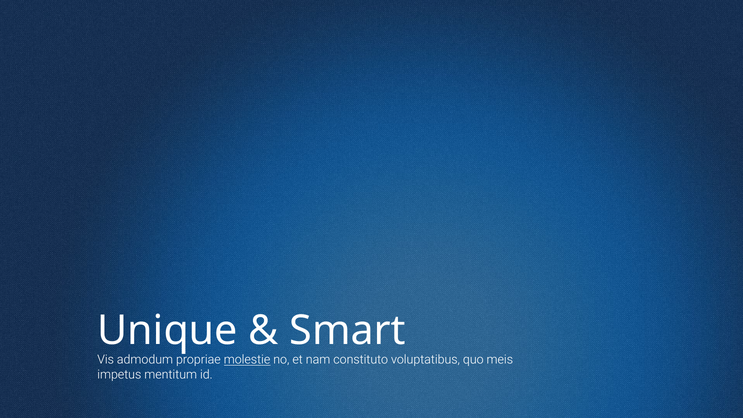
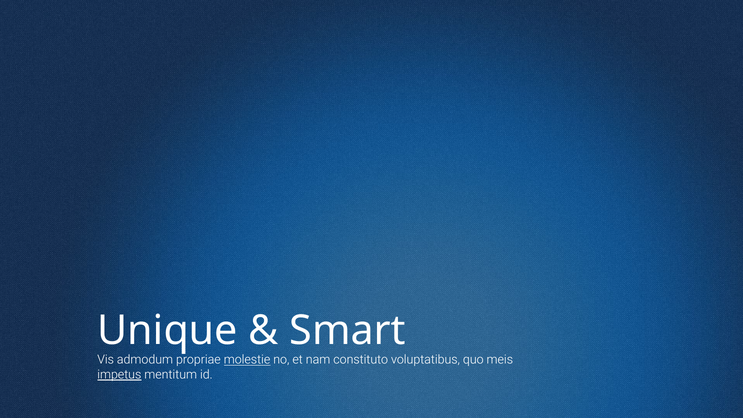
impetus underline: none -> present (119, 375)
